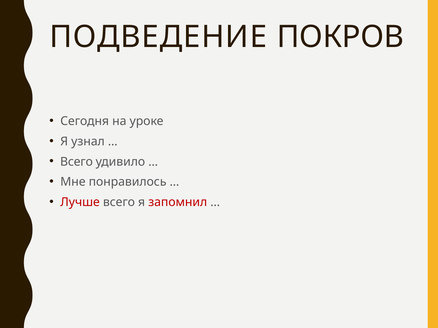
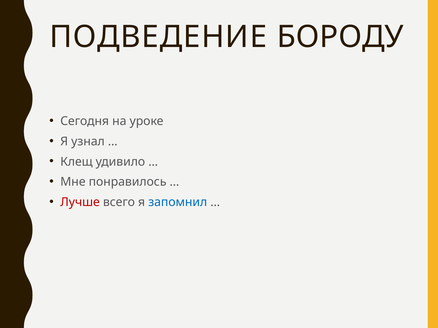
ПОКРОВ: ПОКРОВ -> БОРОДУ (340, 37)
Всего: Всего -> Клещ (76, 162)
запомнил colour: red -> blue (178, 203)
